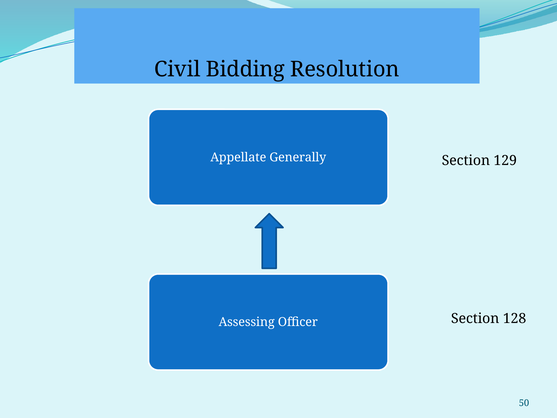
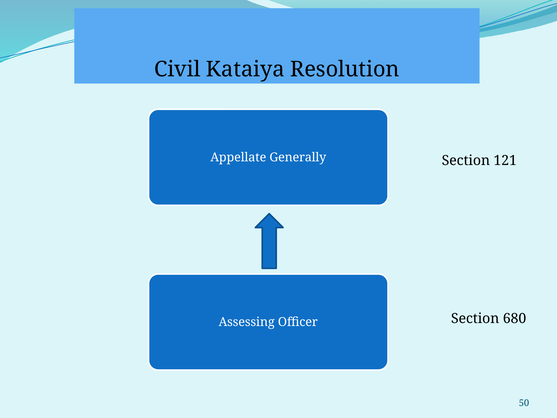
Bidding: Bidding -> Kataiya (245, 69)
129: 129 -> 121 (505, 161)
128: 128 -> 680 (515, 318)
